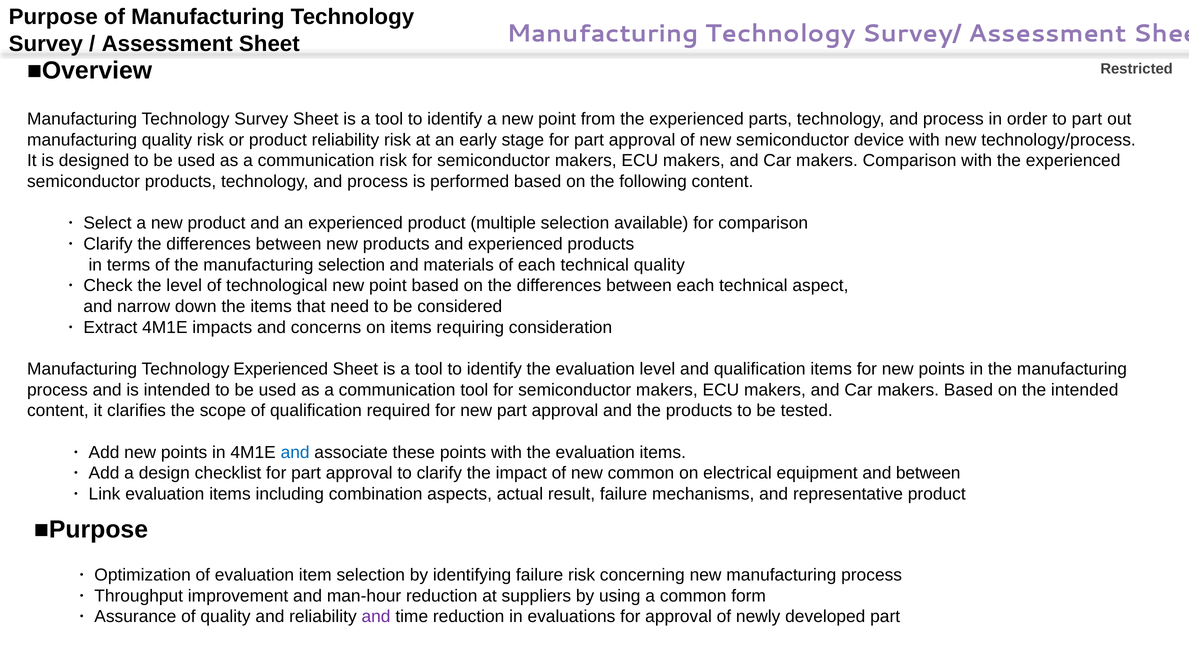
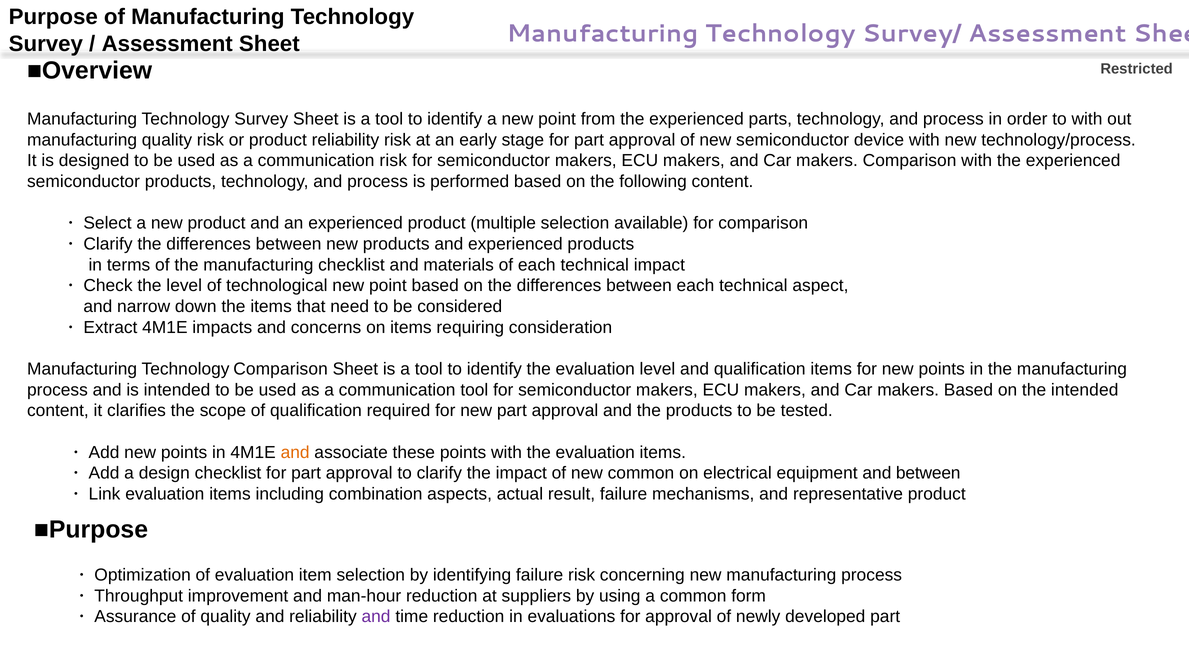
to part: part -> with (1087, 119)
manufacturing selection: selection -> checklist (351, 265)
technical quality: quality -> impact (659, 265)
Technology Experienced: Experienced -> Comparison (281, 369)
and colour: blue -> orange (295, 452)
